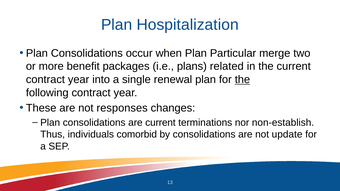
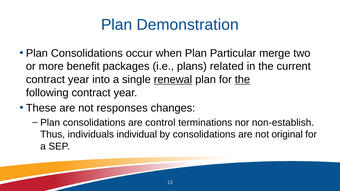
Hospitalization: Hospitalization -> Demonstration (188, 25)
renewal underline: none -> present (173, 80)
are current: current -> control (160, 123)
comorbid: comorbid -> individual (137, 135)
update: update -> original (287, 135)
